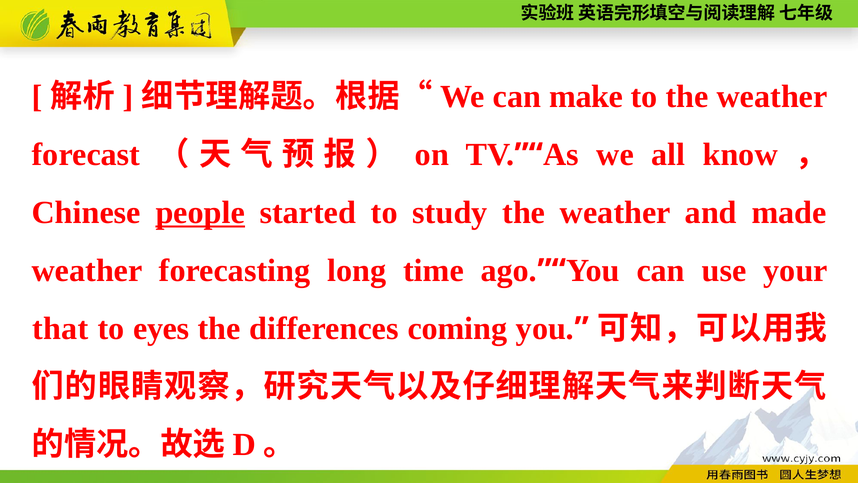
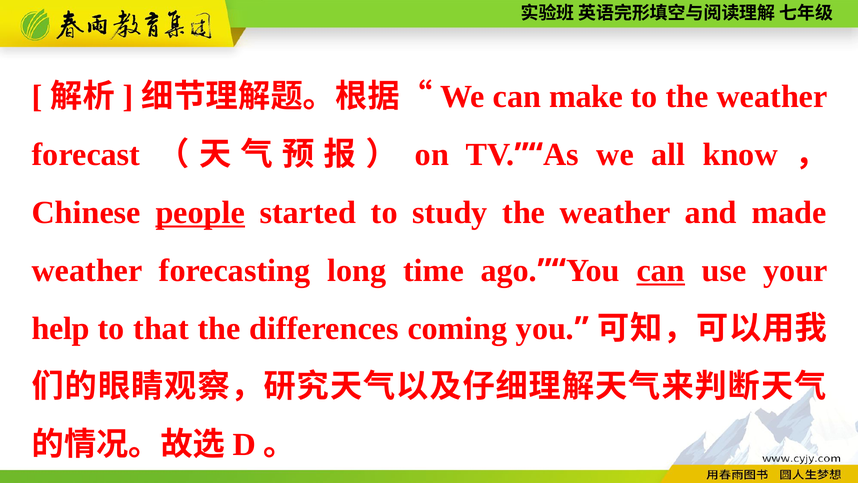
can underline: none -> present (661, 270)
that: that -> help (61, 328)
eyes: eyes -> that (161, 328)
